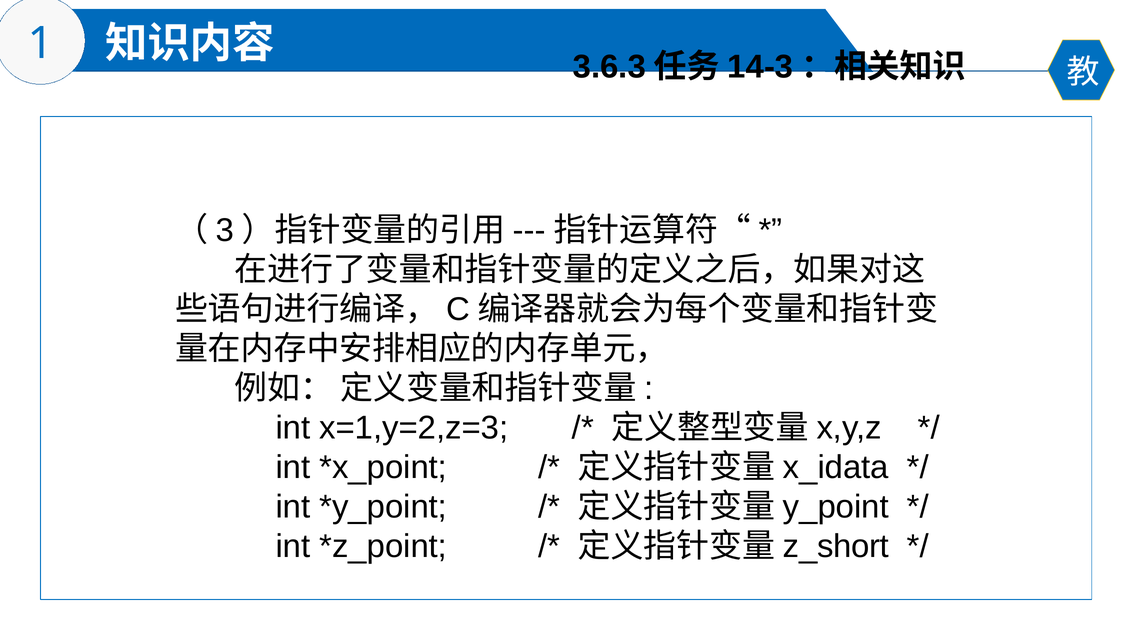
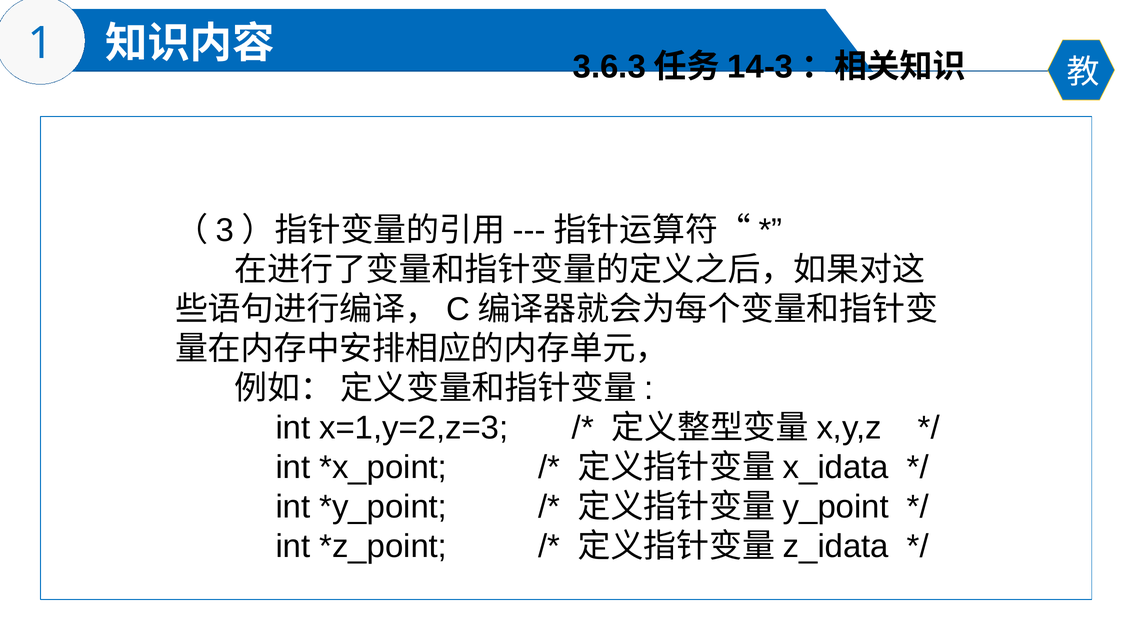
z_short: z_short -> z_idata (836, 547)
